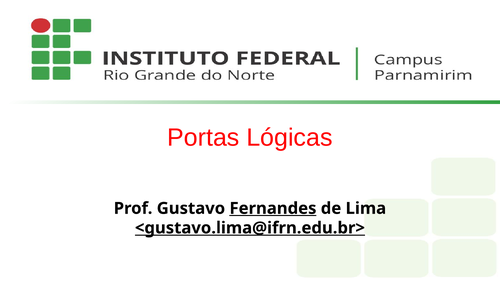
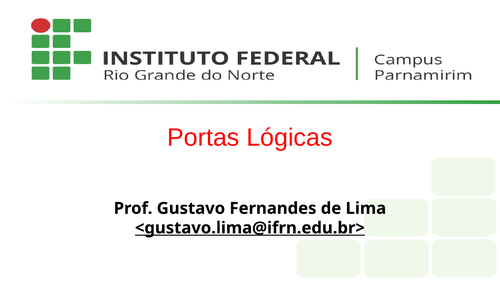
Fernandes underline: present -> none (273, 209)
